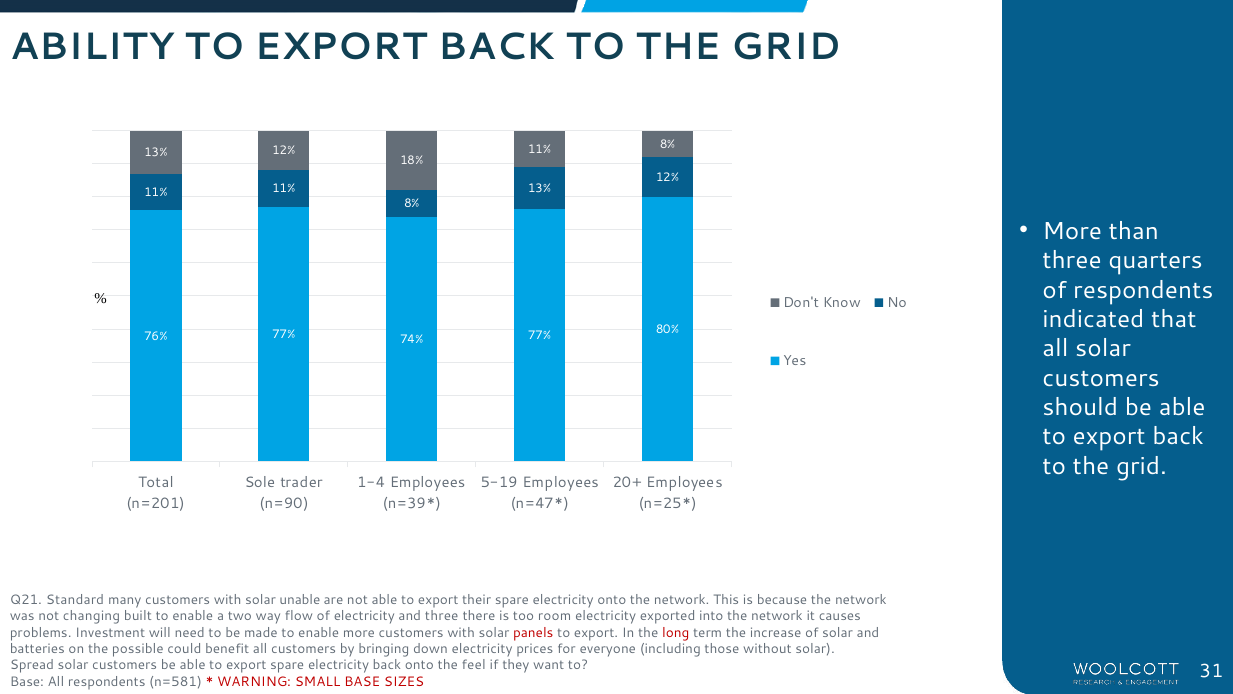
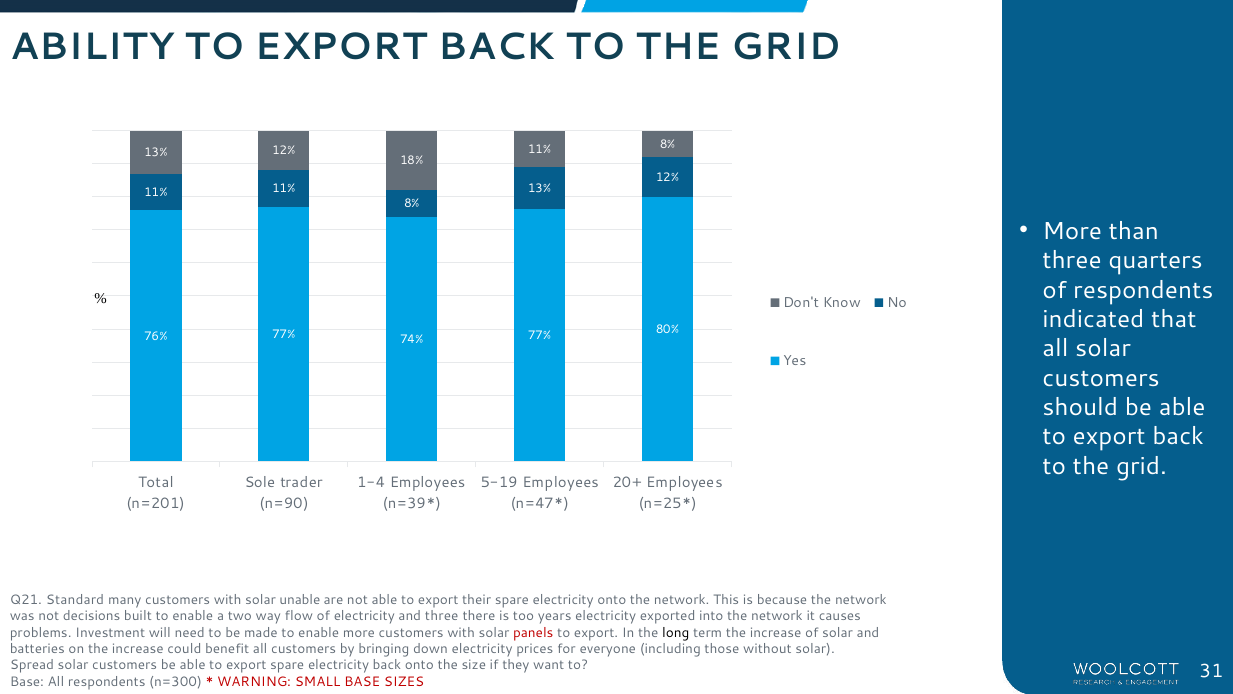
changing: changing -> decisions (92, 616)
room: room -> years (555, 616)
long colour: red -> black (676, 632)
on the possible: possible -> increase (138, 649)
feel: feel -> size (474, 665)
n=581: n=581 -> n=300 (176, 681)
